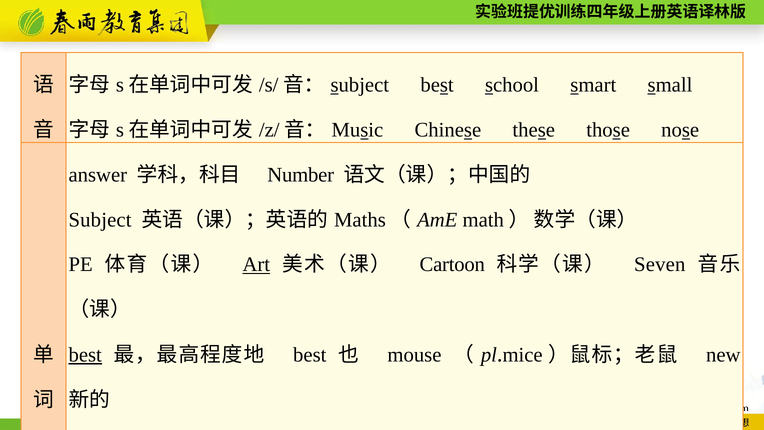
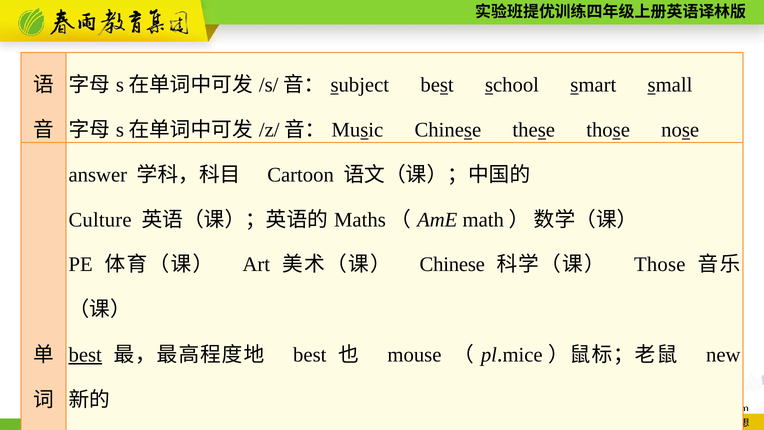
Number: Number -> Cartoon (301, 175)
Subject: Subject -> Culture (100, 220)
Art underline: present -> none (256, 265)
Cartoon: Cartoon -> Chinese (452, 265)
Seven: Seven -> Those (660, 265)
